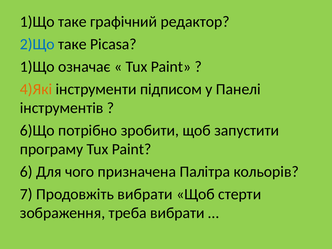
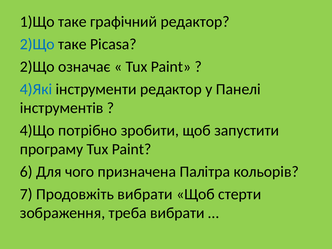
1)Що: 1)Що -> 2)Що (37, 67)
4)Які colour: orange -> blue (36, 89)
інструменти підписом: підписом -> редактор (171, 89)
6)Що: 6)Що -> 4)Що (37, 130)
